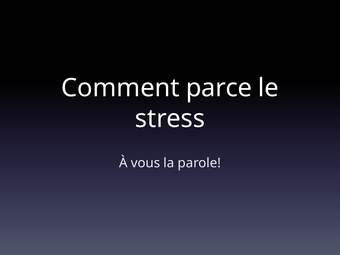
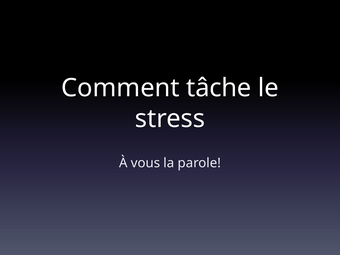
parce: parce -> tâche (219, 88)
